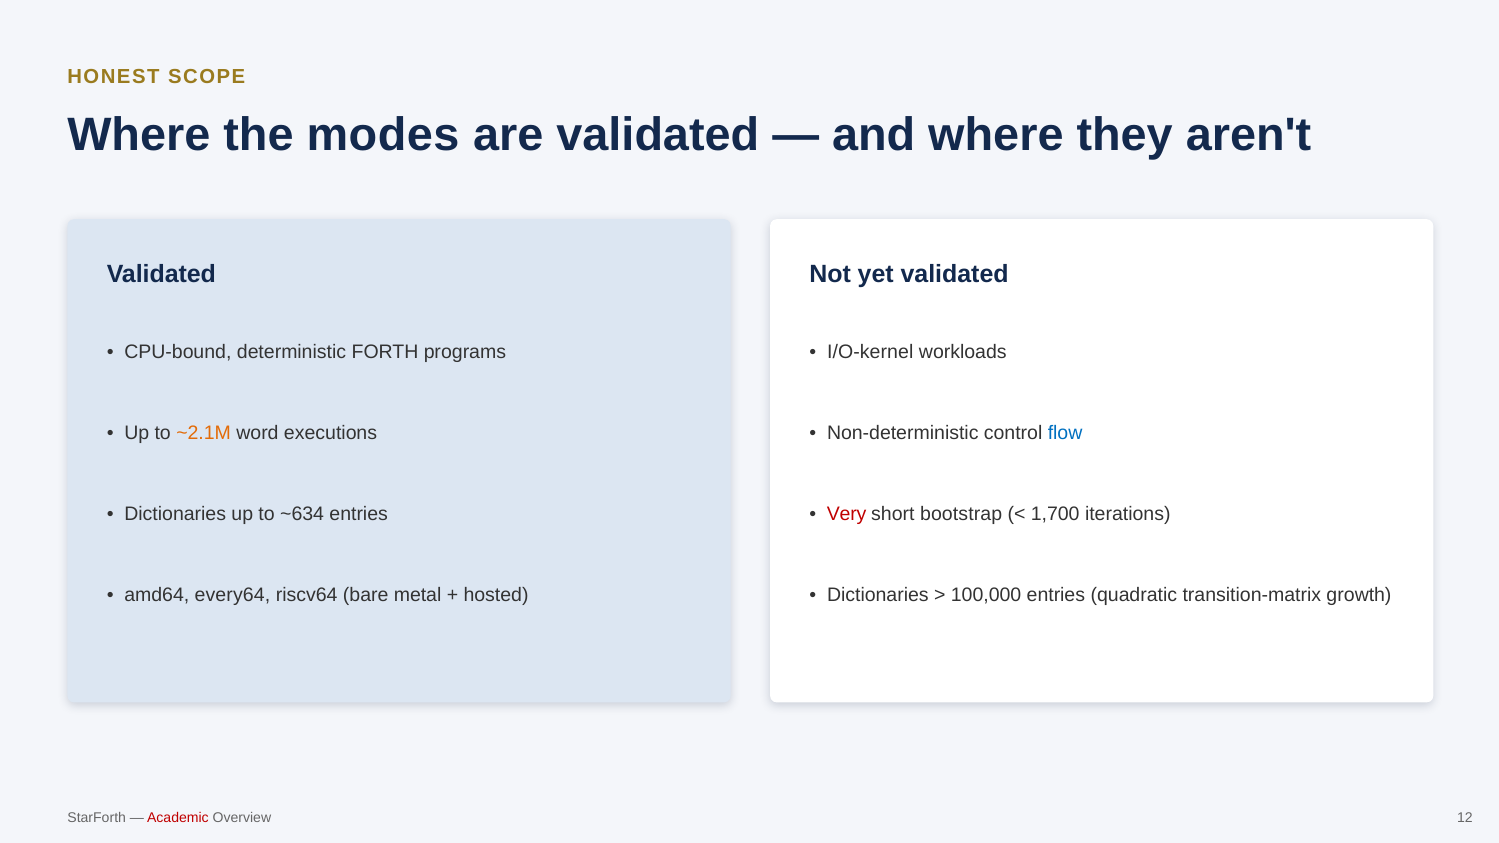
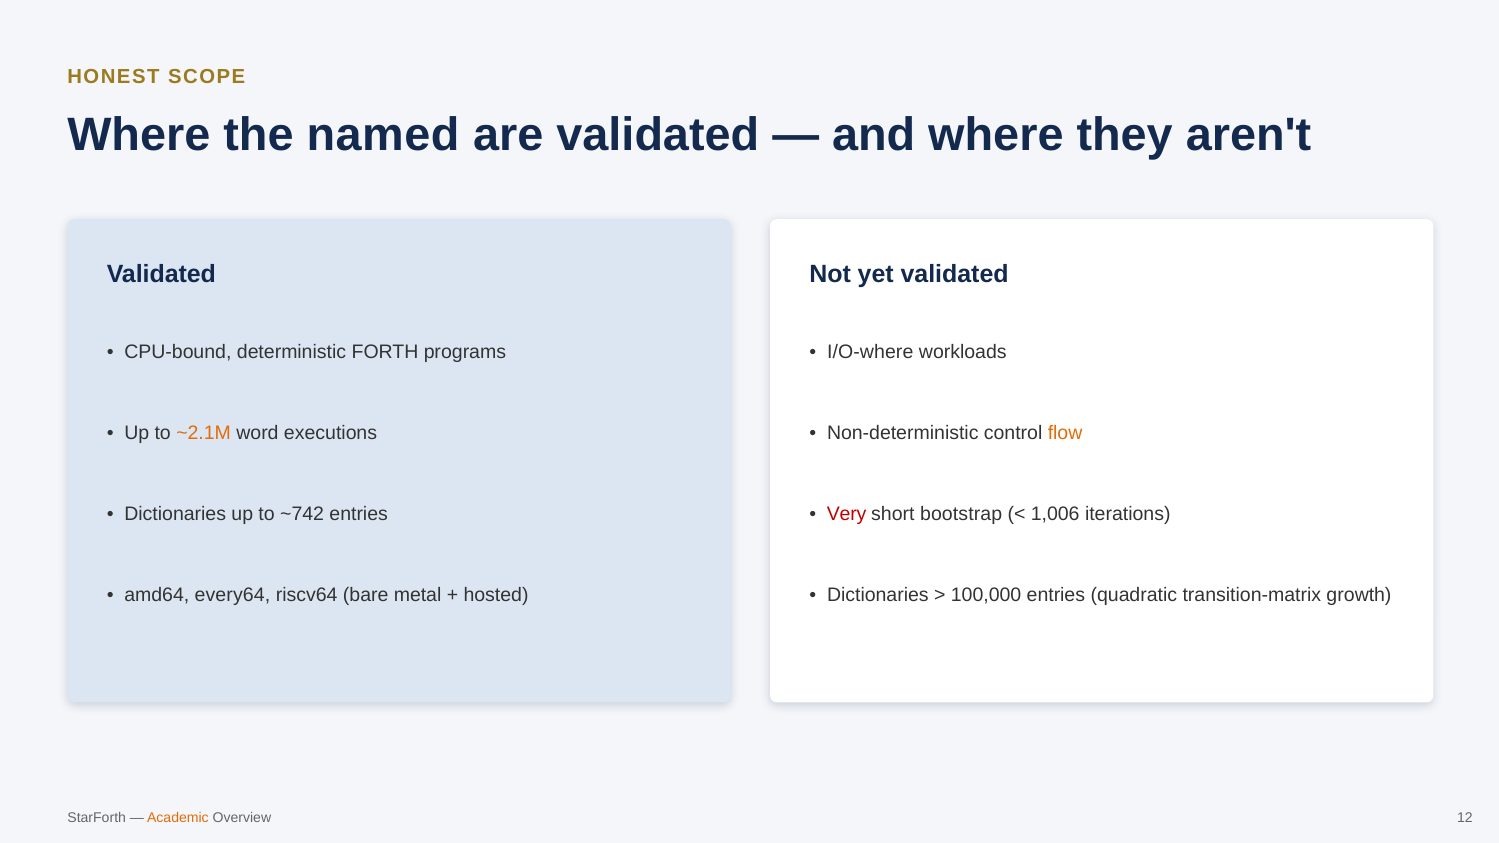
modes: modes -> named (383, 135)
I/O-kernel: I/O-kernel -> I/O-where (870, 352)
flow colour: blue -> orange (1065, 433)
~634: ~634 -> ~742 (302, 514)
1,700: 1,700 -> 1,006 (1055, 514)
Academic colour: red -> orange (178, 818)
